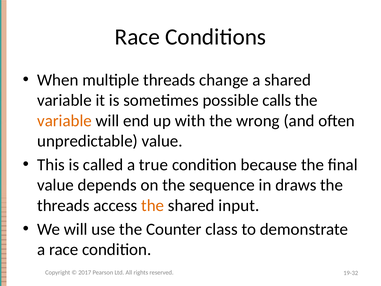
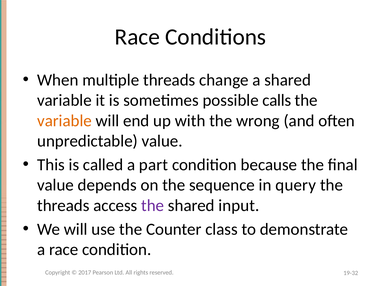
true: true -> part (153, 165)
draws: draws -> query (296, 185)
the colour: orange -> purple (153, 205)
